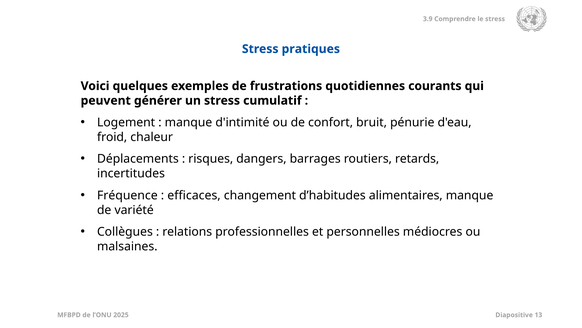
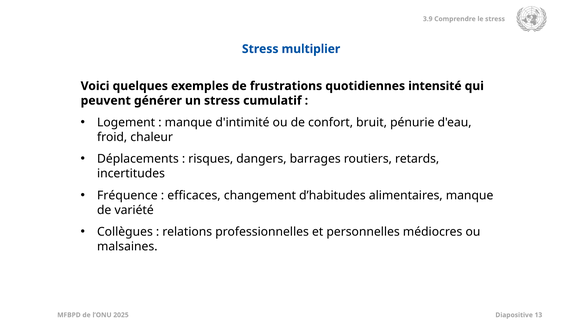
pratiques: pratiques -> multiplier (311, 49)
courants: courants -> intensité (435, 86)
